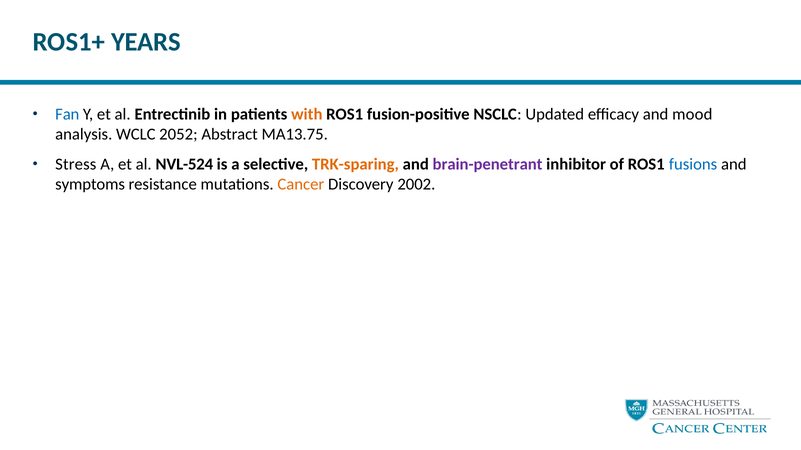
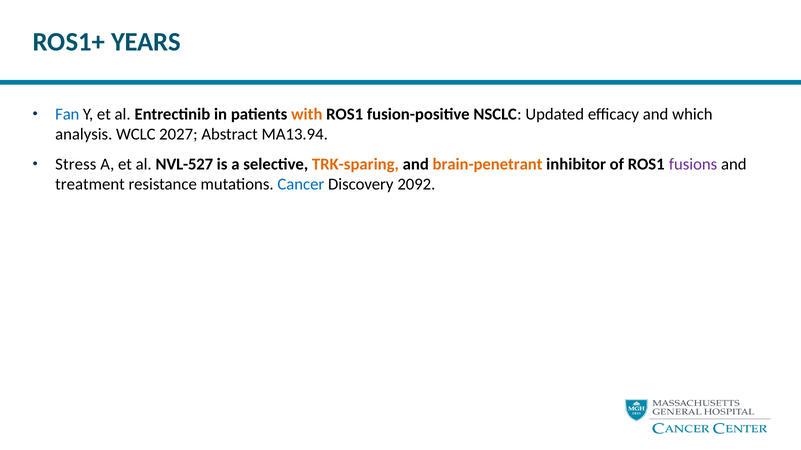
mood: mood -> which (692, 114)
2052: 2052 -> 2027 (178, 134)
MA13.75: MA13.75 -> MA13.94 (295, 134)
NVL-524: NVL-524 -> NVL-527 (184, 164)
brain-penetrant colour: purple -> orange (488, 164)
fusions colour: blue -> purple (693, 164)
symptoms: symptoms -> treatment (90, 184)
Cancer colour: orange -> blue (301, 184)
2002: 2002 -> 2092 (416, 184)
